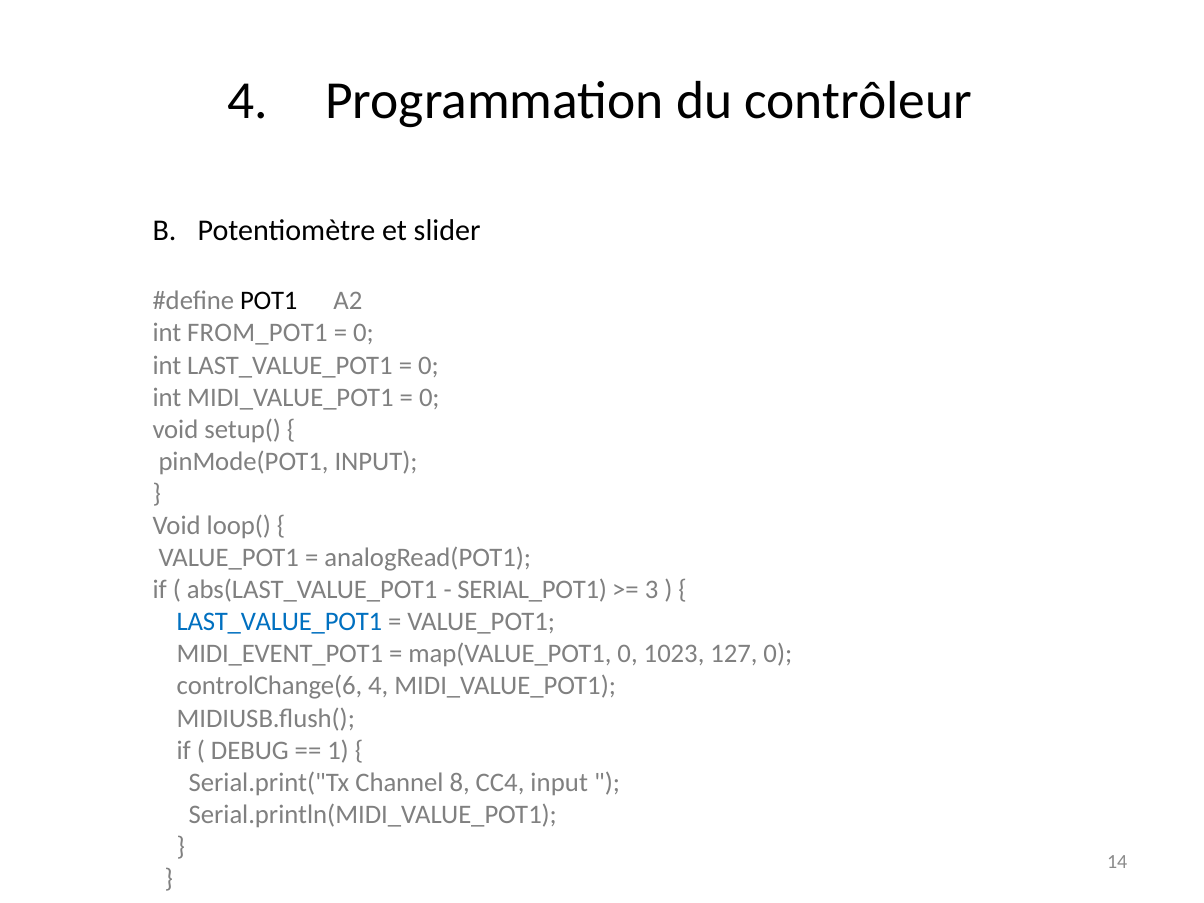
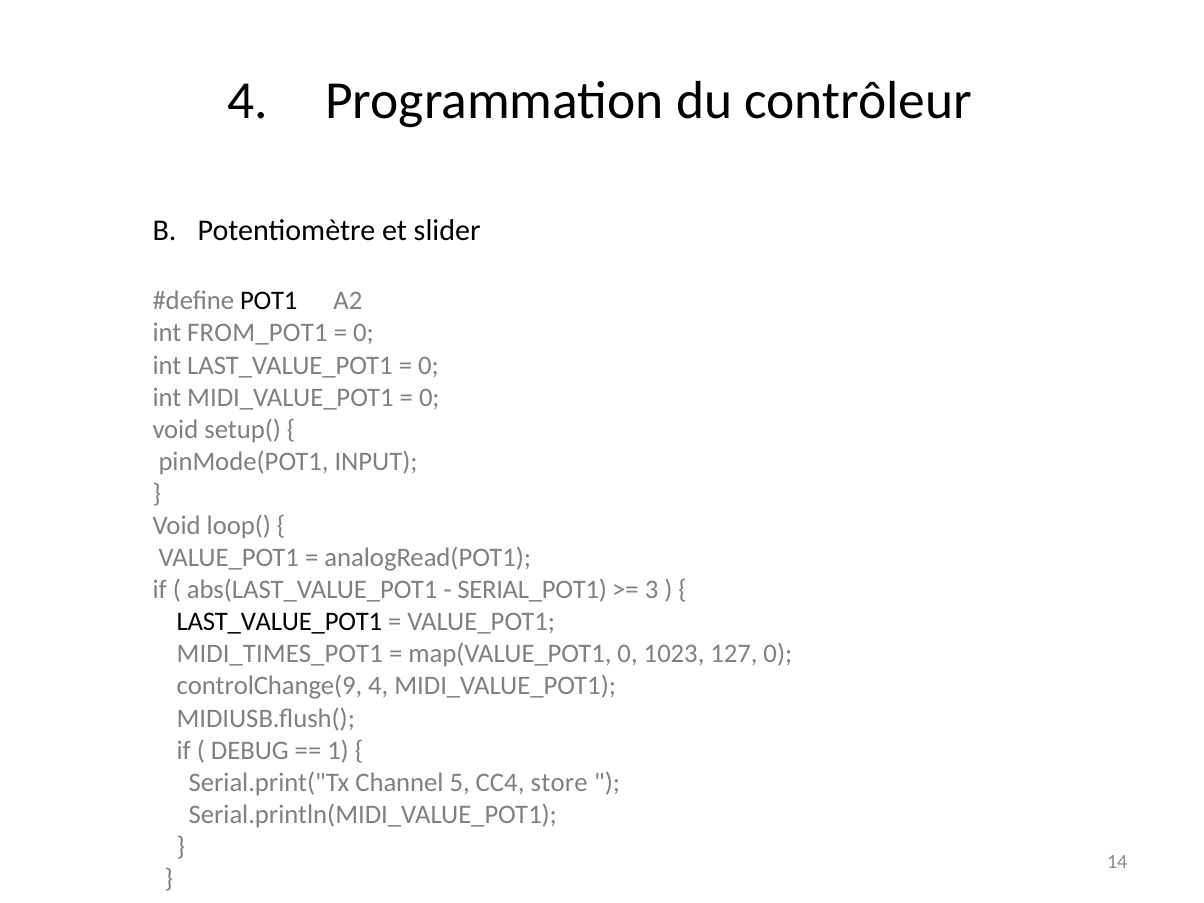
LAST_VALUE_POT1 colour: blue -> black (279, 622)
MIDI_EVENT_POT1: MIDI_EVENT_POT1 -> MIDI_TIMES_POT1 (280, 654)
controlChange(6: controlChange(6 -> controlChange(9 (269, 686)
8: 8 -> 5 (460, 782)
CC4 input: input -> store (559, 782)
